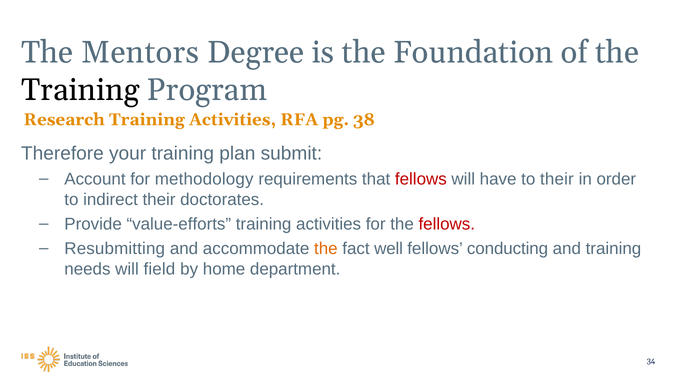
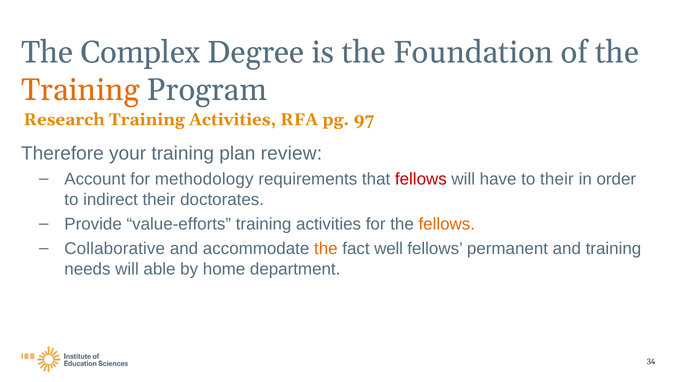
Mentors: Mentors -> Complex (141, 53)
Training colour: black -> orange (80, 90)
38: 38 -> 97 (364, 120)
submit: submit -> review (291, 153)
fellows colour: red -> orange (447, 224)
Resubmitting: Resubmitting -> Collaborative (115, 249)
conducting: conducting -> permanent (507, 249)
field: field -> able (160, 269)
